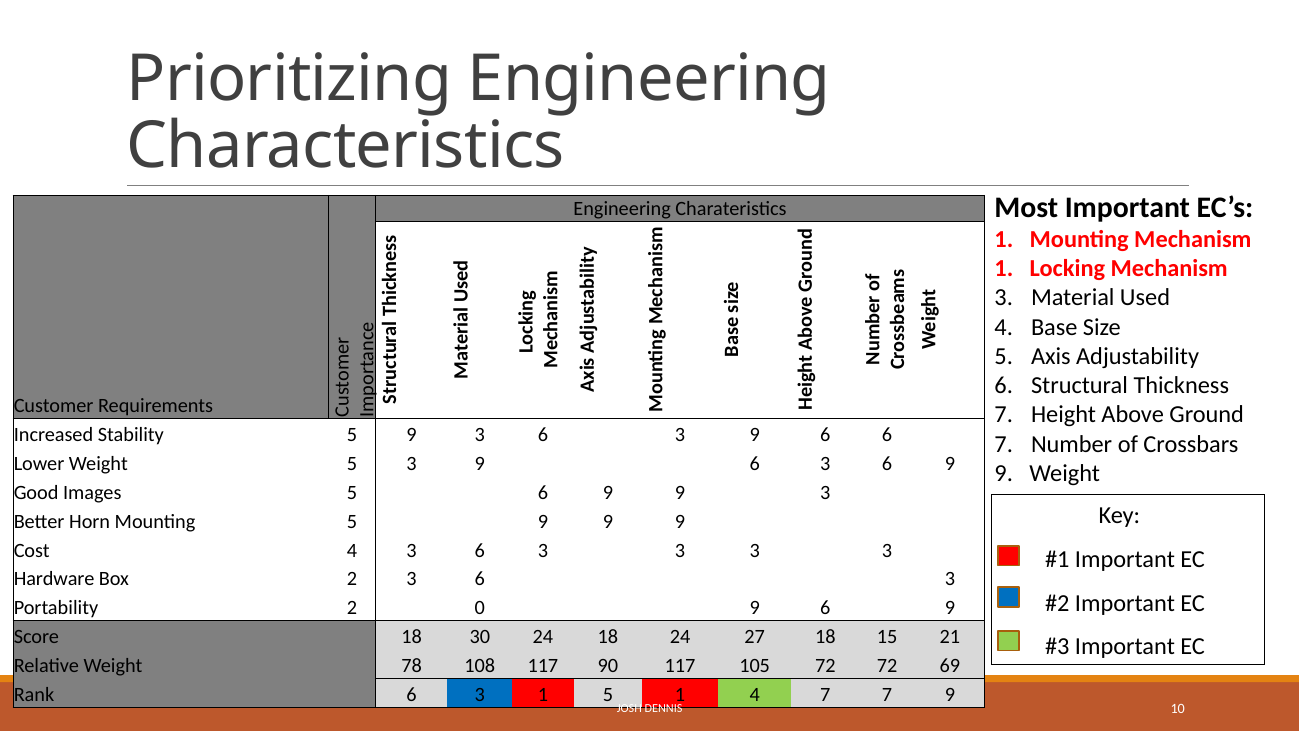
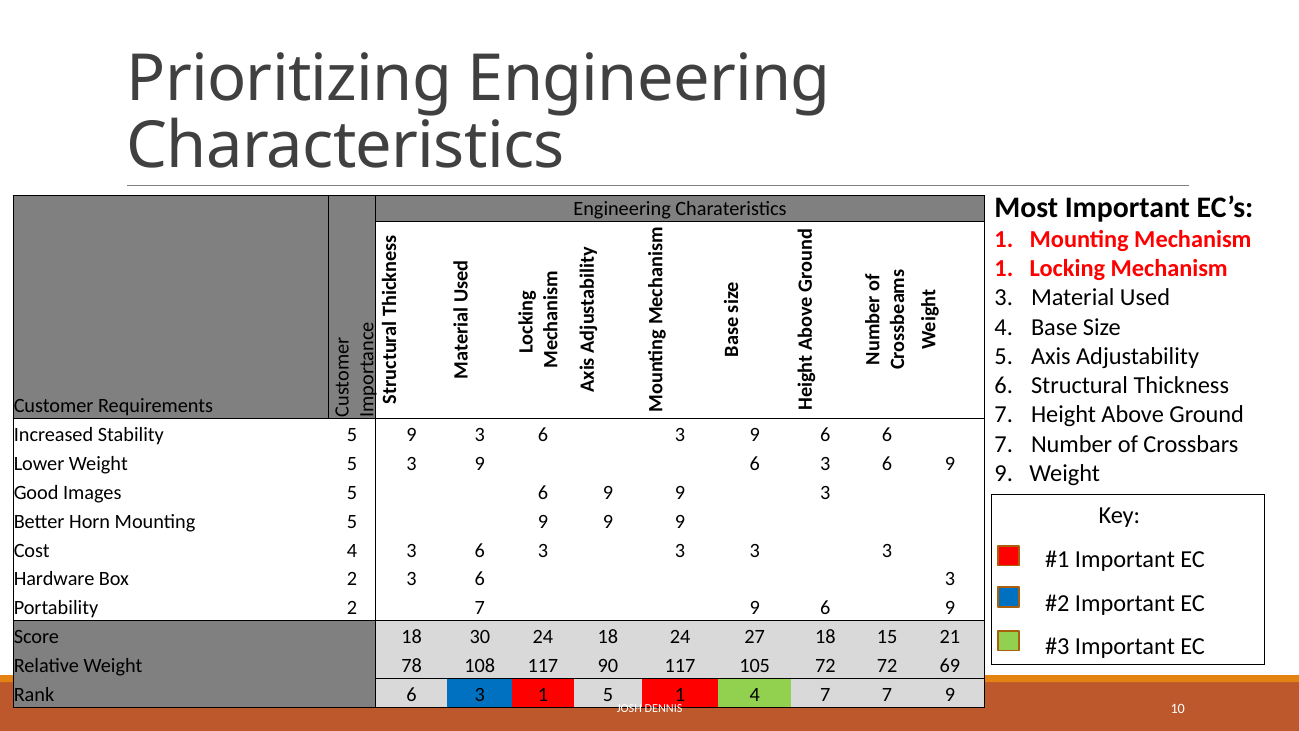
2 0: 0 -> 7 (480, 608)
